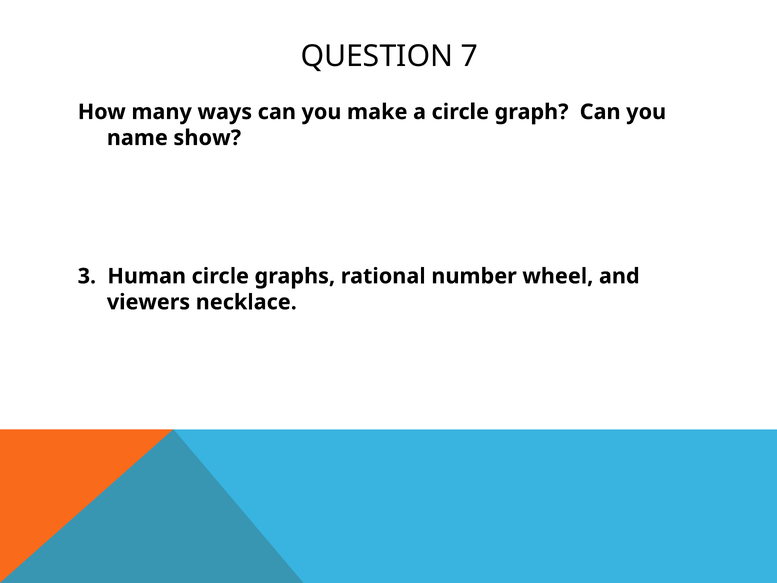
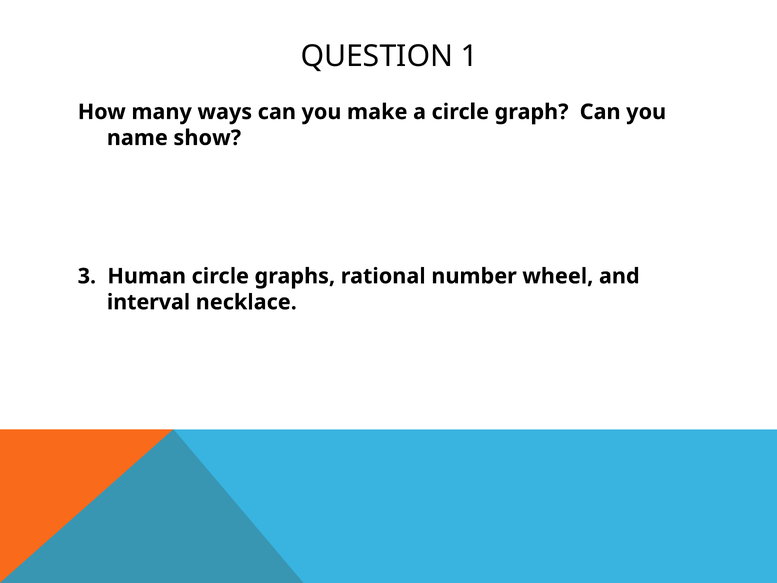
7: 7 -> 1 (470, 56)
viewers: viewers -> interval (149, 302)
